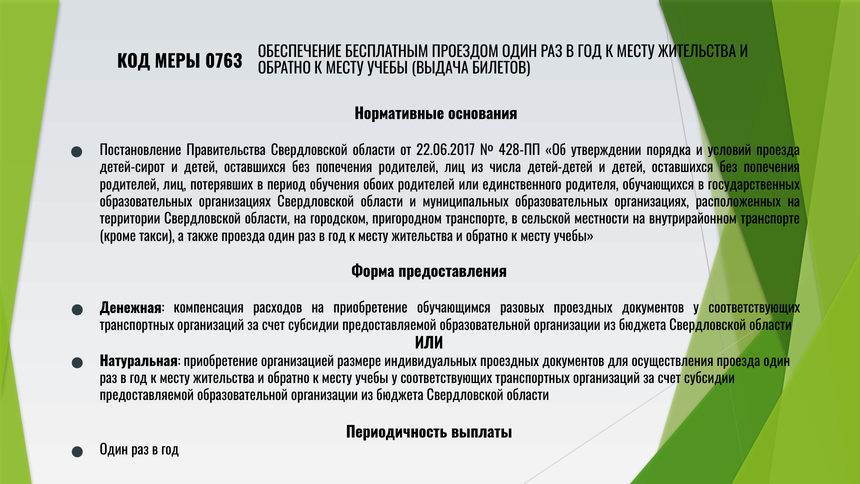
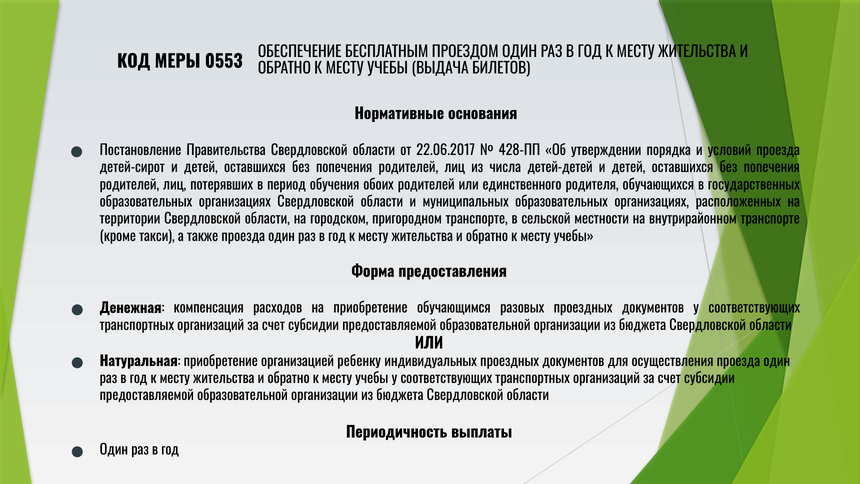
0763: 0763 -> 0553 (224, 62)
размере: размере -> ребенку (359, 361)
